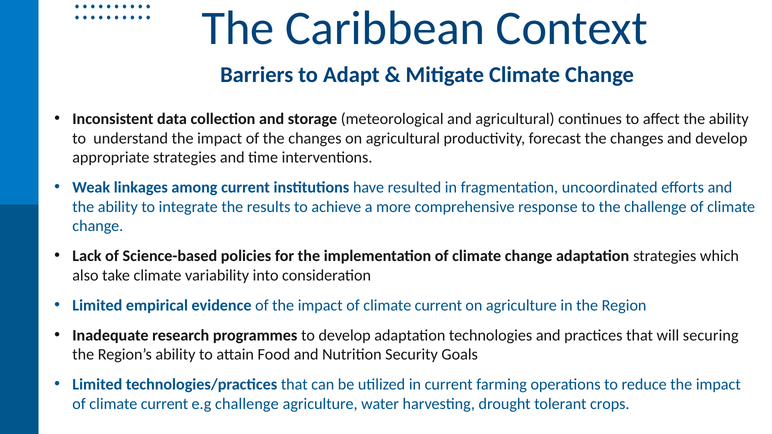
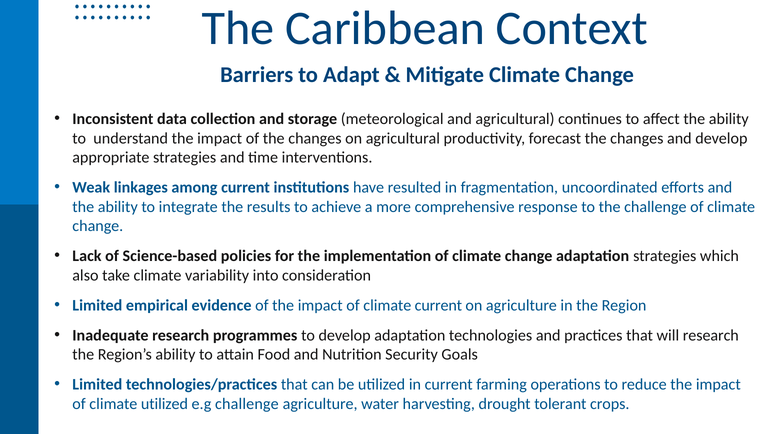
will securing: securing -> research (711, 335)
current: current -> utilized (164, 404)
